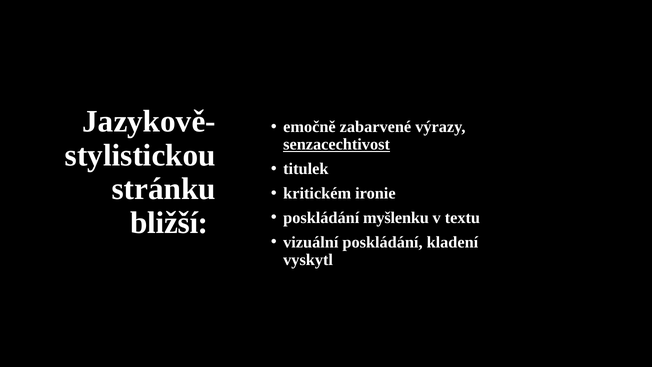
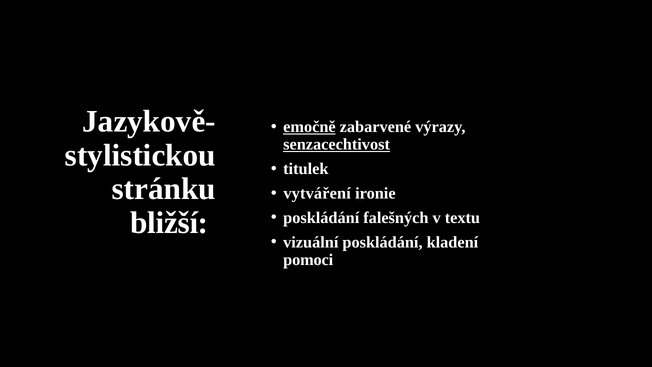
emočně underline: none -> present (309, 127)
kritickém: kritickém -> vytváření (317, 193)
myšlenku: myšlenku -> falešných (396, 218)
vyskytl: vyskytl -> pomoci (308, 260)
